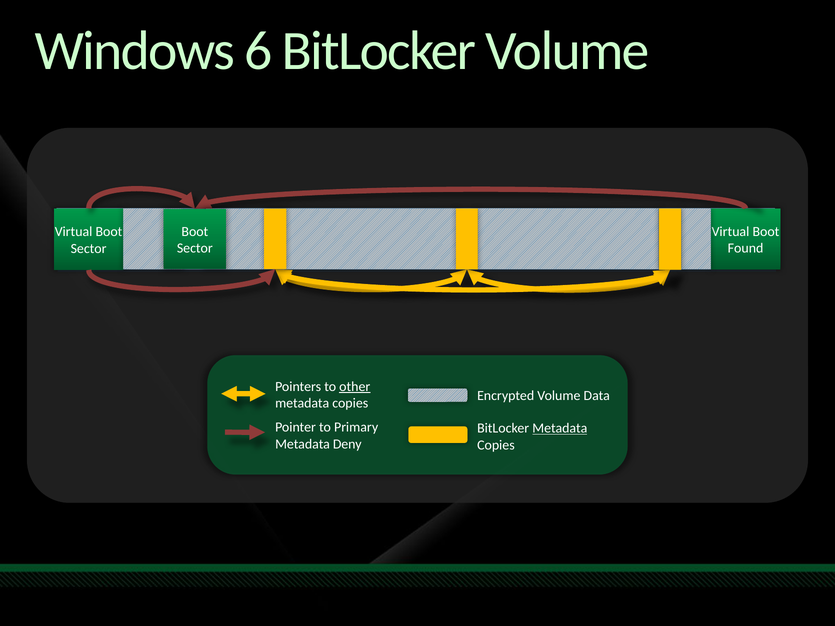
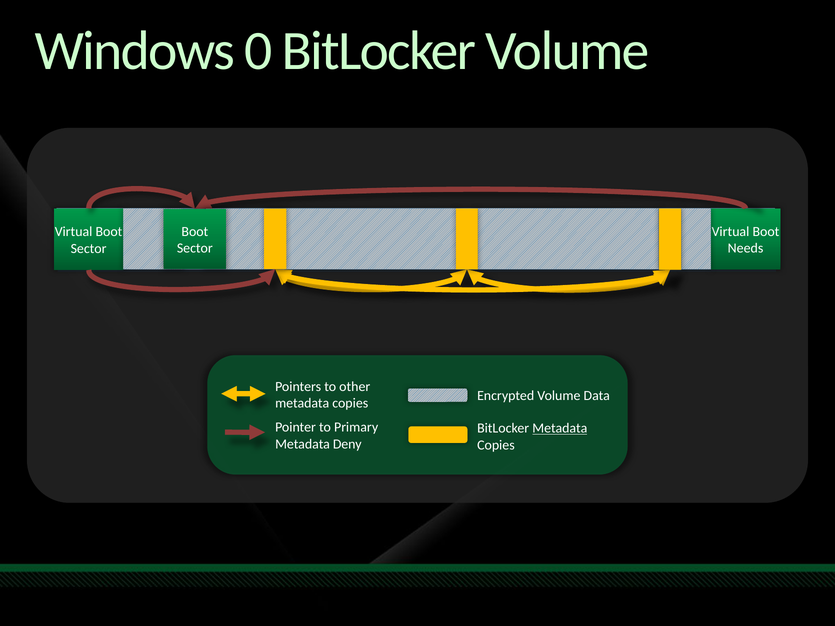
6: 6 -> 0 (258, 51)
Found: Found -> Needs (746, 248)
other underline: present -> none (355, 387)
